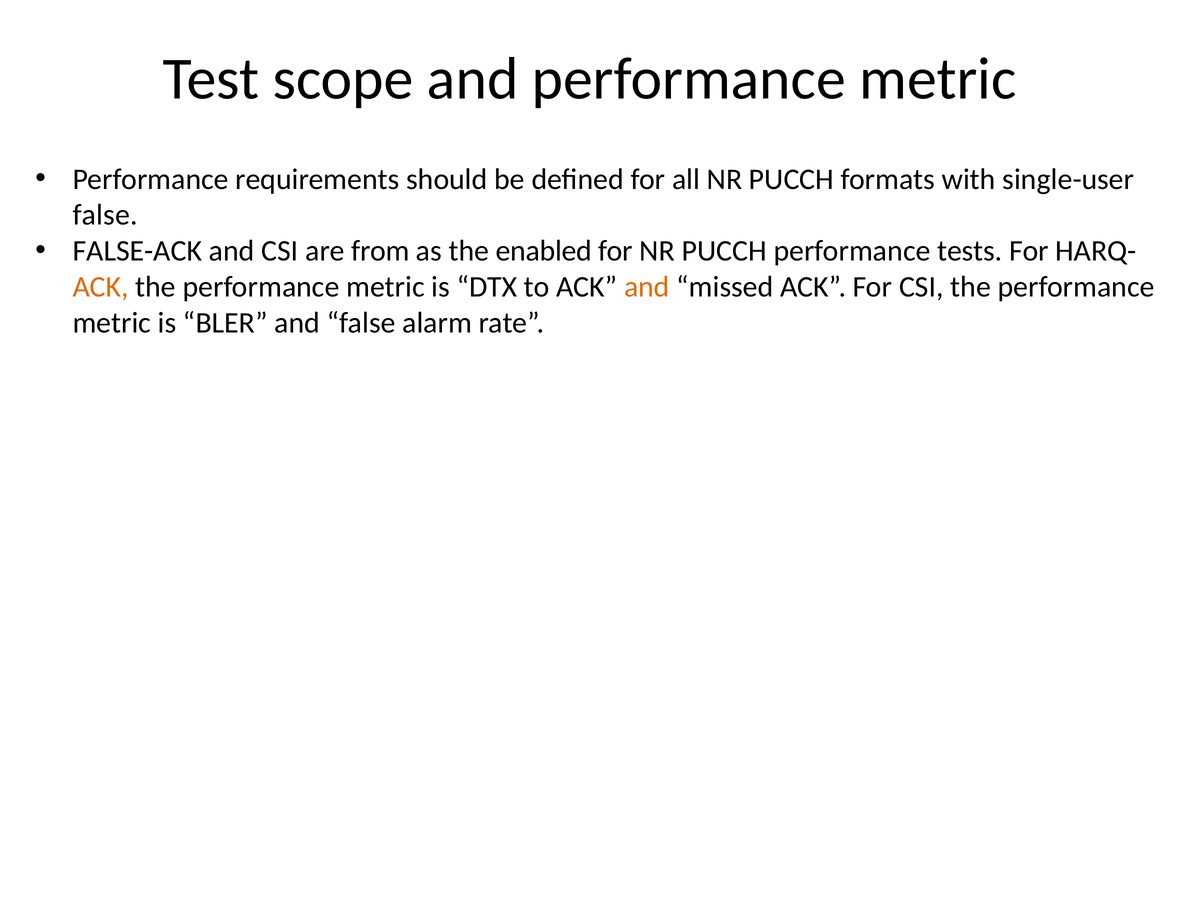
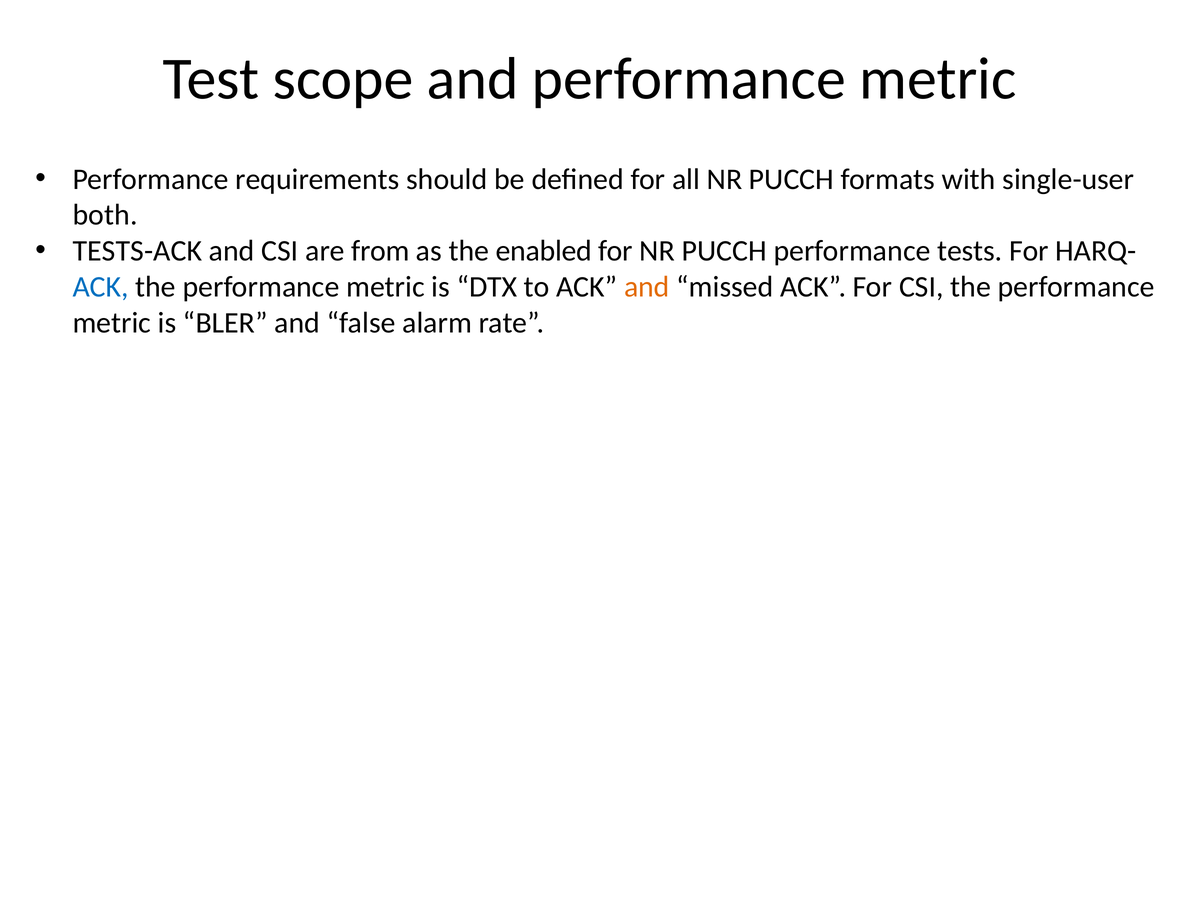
false: false -> both (105, 215)
FALSE-ACK: FALSE-ACK -> TESTS-ACK (137, 251)
ACK colour: orange -> blue (101, 287)
